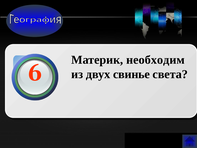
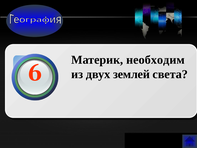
свинье: свинье -> землей (131, 74)
